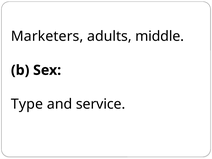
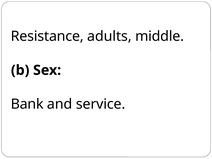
Marketers: Marketers -> Resistance (47, 36)
Type: Type -> Bank (27, 104)
